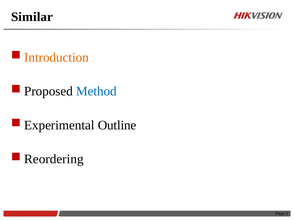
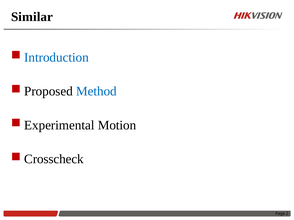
Introduction colour: orange -> blue (56, 57)
Outline: Outline -> Motion (117, 125)
Reordering: Reordering -> Crosscheck (54, 159)
